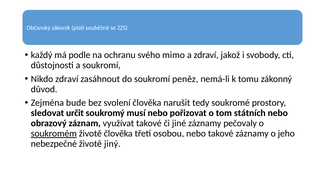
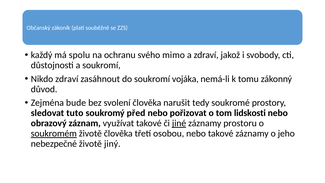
podle: podle -> spolu (79, 55)
peněz: peněz -> vojáka (185, 79)
určit: určit -> tuto (75, 113)
musí: musí -> před (136, 113)
státních: státních -> lidskosti (250, 113)
jiné underline: none -> present (179, 123)
pečovaly: pečovaly -> prostoru (240, 123)
